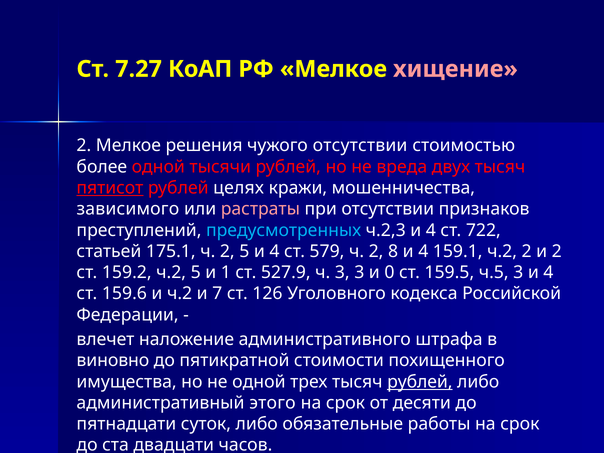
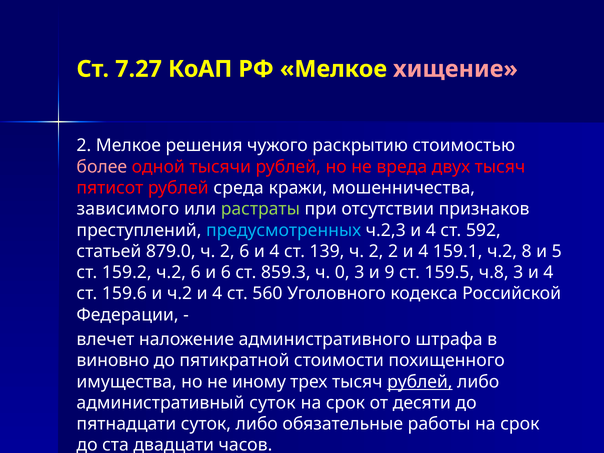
чужого отсутствии: отсутствии -> раскрытию (360, 146)
более colour: white -> pink (102, 167)
пятисот underline: present -> none (110, 188)
целях: целях -> среда (239, 188)
растраты colour: pink -> light green (260, 209)
722: 722 -> 592 (483, 230)
175.1: 175.1 -> 879.0 (171, 251)
2 5: 5 -> 6 (244, 251)
579: 579 -> 139 (327, 251)
2 8: 8 -> 2 (393, 251)
ч.2 2: 2 -> 8 (527, 251)
и 2: 2 -> 5 (557, 251)
ч.2 5: 5 -> 6 (196, 273)
и 1: 1 -> 6 (226, 273)
527.9: 527.9 -> 859.3 (286, 273)
ч 3: 3 -> 0 (342, 273)
0: 0 -> 9 (389, 273)
ч.5: ч.5 -> ч.8 (494, 273)
ч.2 и 7: 7 -> 4 (217, 294)
126: 126 -> 560 (267, 294)
не одной: одной -> иному (259, 382)
административный этого: этого -> суток (272, 403)
